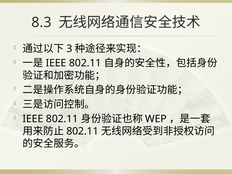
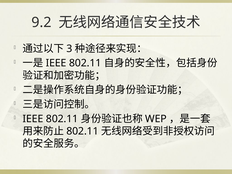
8.3: 8.3 -> 9.2 (41, 22)
